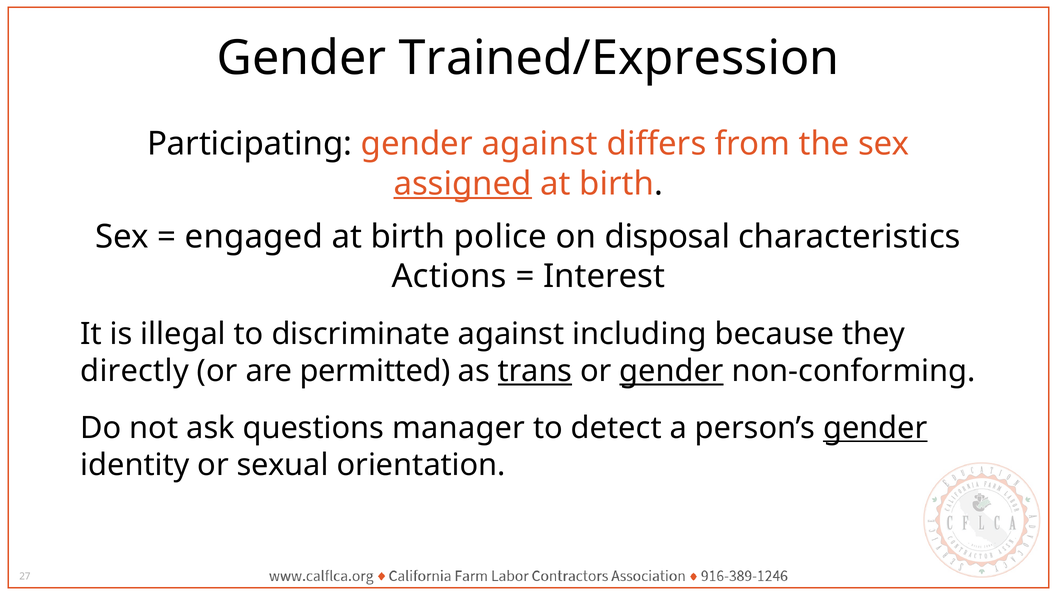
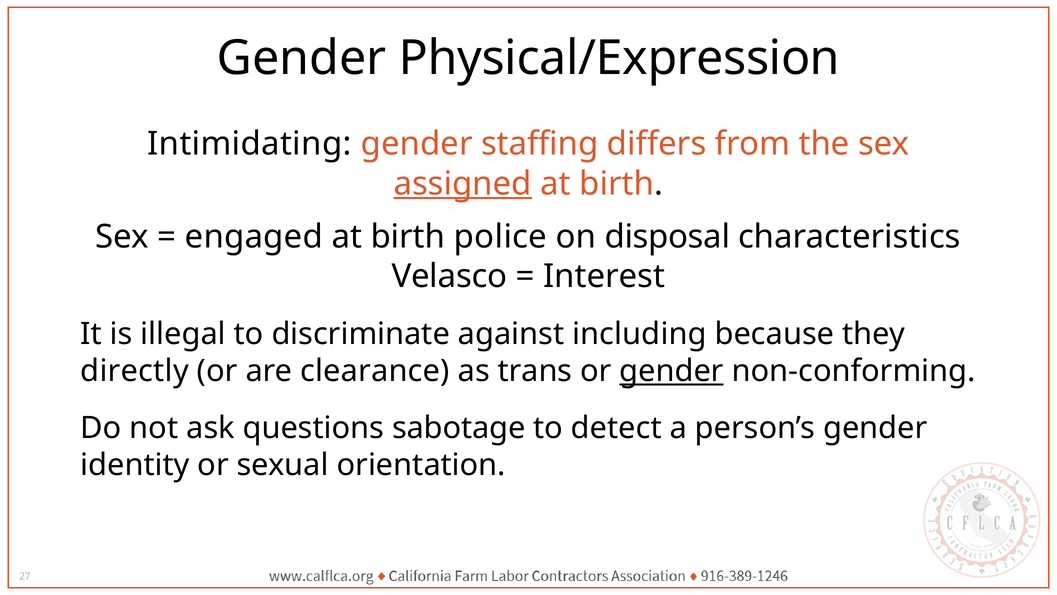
Trained/Expression: Trained/Expression -> Physical/Expression (619, 58)
Participating: Participating -> Intimidating (249, 144)
gender against: against -> staffing (540, 144)
Actions: Actions -> Velasco (449, 276)
permitted: permitted -> clearance (375, 371)
trans underline: present -> none (535, 371)
manager: manager -> sabotage (459, 428)
gender underline: present -> none (875, 428)
